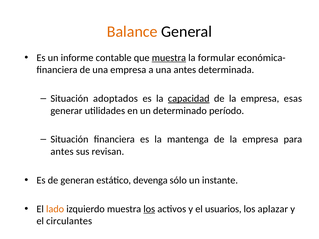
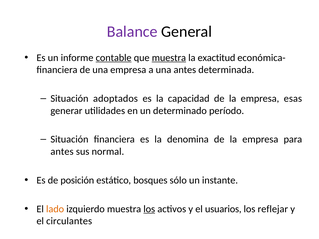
Balance colour: orange -> purple (132, 32)
contable underline: none -> present (114, 58)
formular: formular -> exactitud (216, 58)
capacidad underline: present -> none (189, 99)
mantenga: mantenga -> denomina (188, 140)
revisan: revisan -> normal (108, 152)
generan: generan -> posición (77, 180)
devenga: devenga -> bosques (150, 180)
aplazar: aplazar -> reflejar (273, 209)
